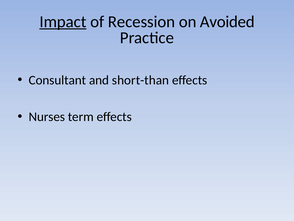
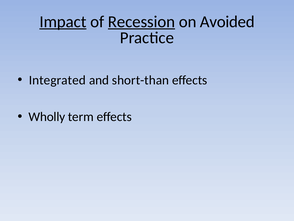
Recession underline: none -> present (142, 22)
Consultant: Consultant -> Integrated (57, 80)
Nurses: Nurses -> Wholly (47, 117)
